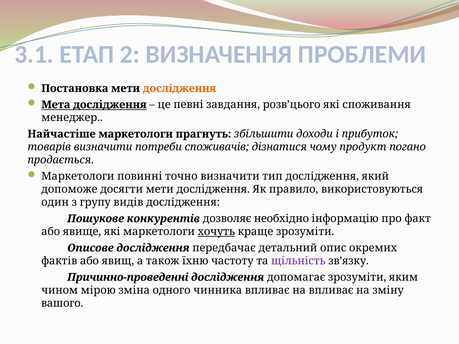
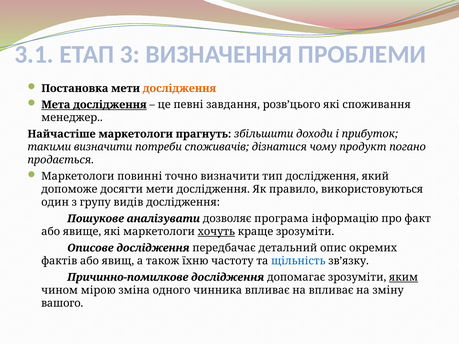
2: 2 -> 3 (130, 55)
товарів: товарів -> такими (49, 147)
конкурентів: конкурентів -> аналізувати (163, 219)
необхідно: необхідно -> програма (281, 219)
щільність colour: purple -> blue (298, 261)
Причинно-проведенні: Причинно-проведенні -> Причинно-помилкове (128, 277)
яким underline: none -> present (404, 277)
